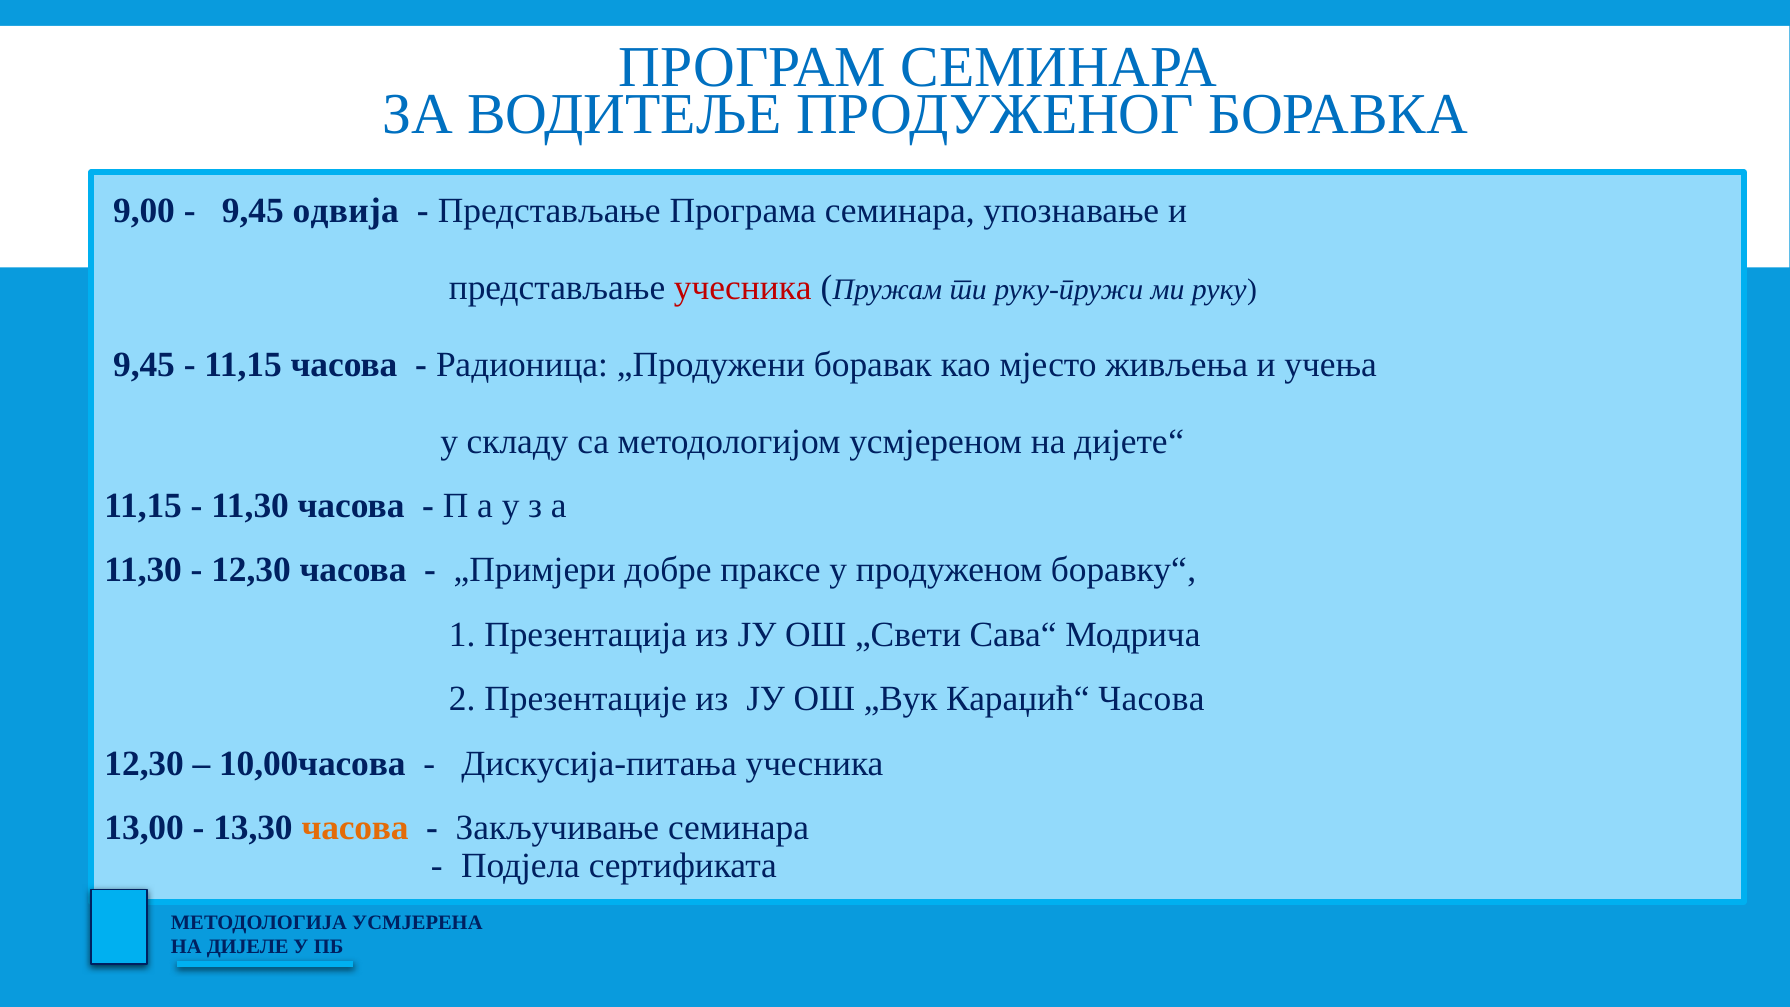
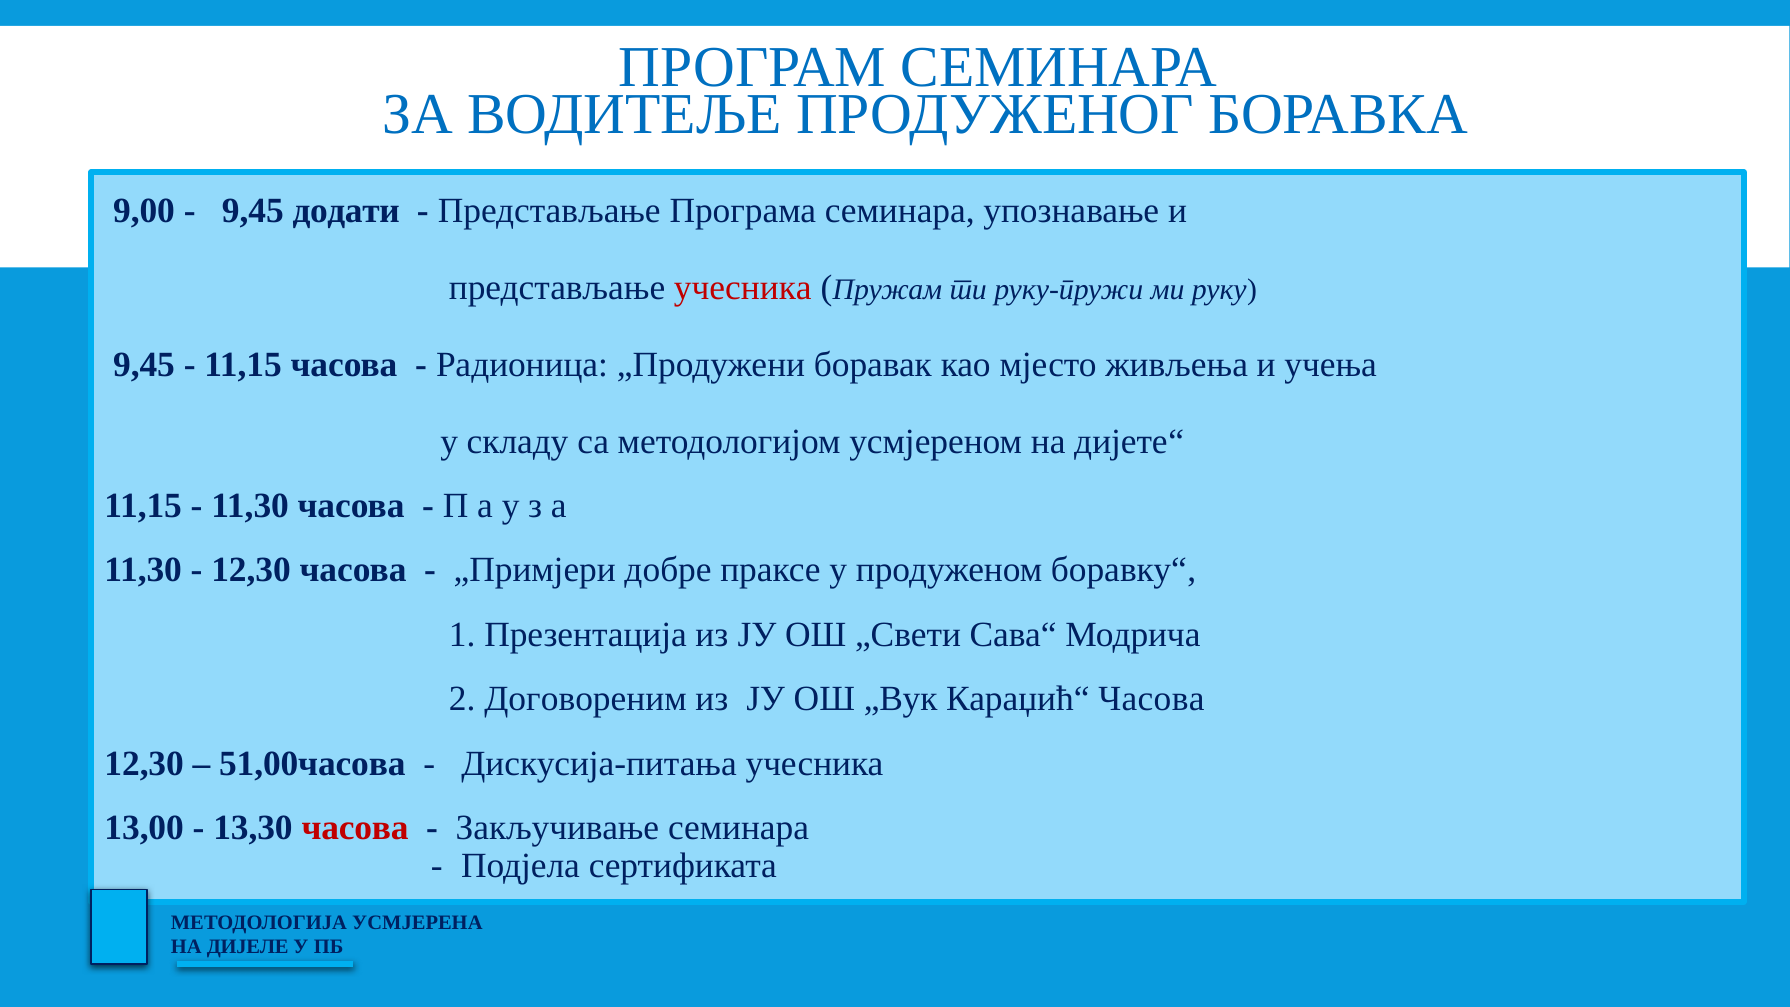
одвија: одвија -> додати (346, 211)
Презентације: Презентације -> Договореним (586, 699)
10,00часова: 10,00часова -> 51,00часова (312, 763)
часова colour: orange -> red (355, 828)
